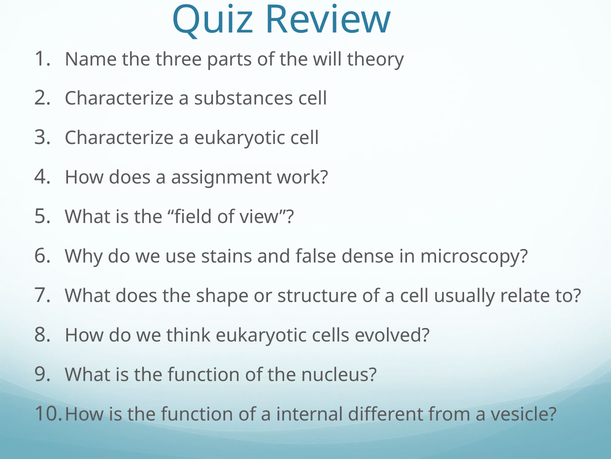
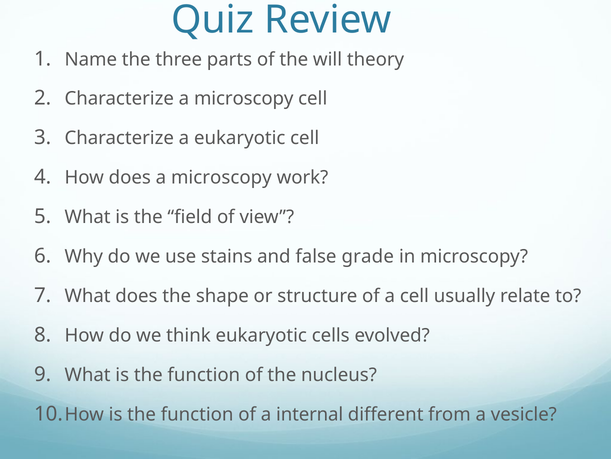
Characterize a substances: substances -> microscopy (244, 99)
does a assignment: assignment -> microscopy (221, 177)
dense: dense -> grade (368, 256)
